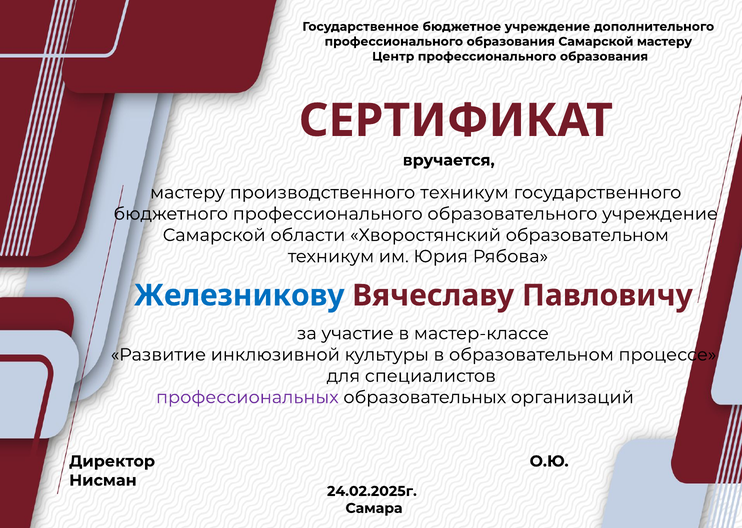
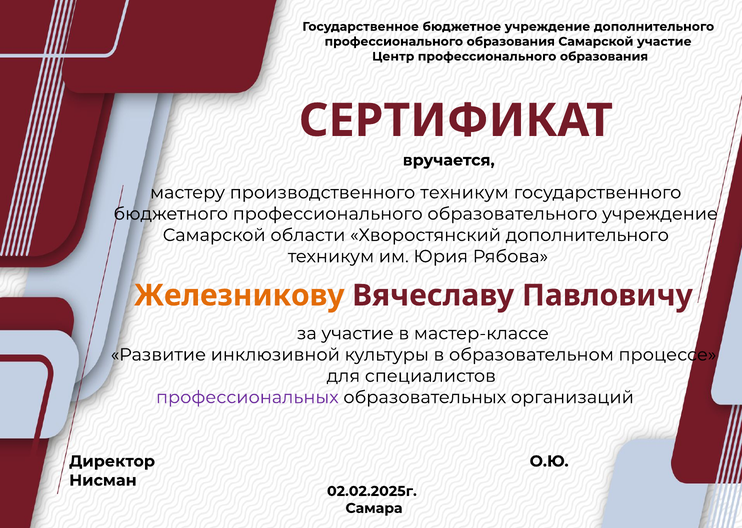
Самарской мастеру: мастеру -> участие (664, 42)
Хворостянский образовательном: образовательном -> дополнительного (587, 235)
Железникову colour: blue -> orange (239, 296)
24.02.2025г: 24.02.2025г -> 02.02.2025г (372, 491)
